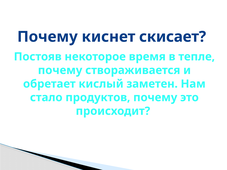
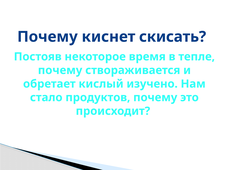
скисает: скисает -> скисать (173, 37)
заметен: заметен -> изучено (152, 84)
